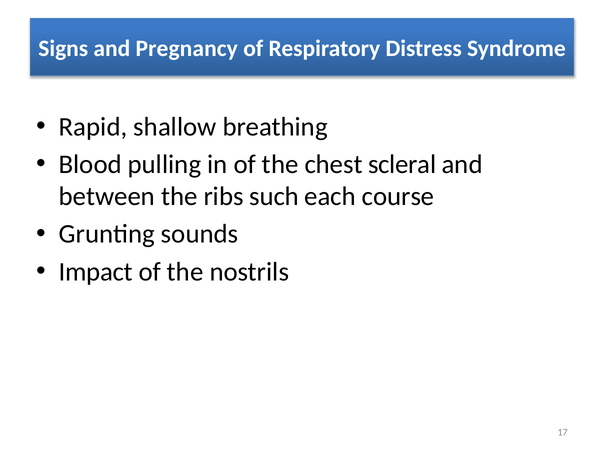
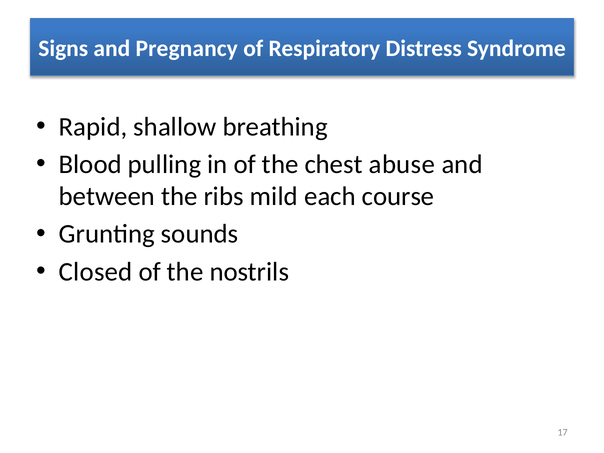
scleral: scleral -> abuse (402, 164)
such: such -> mild (274, 197)
Impact: Impact -> Closed (96, 272)
